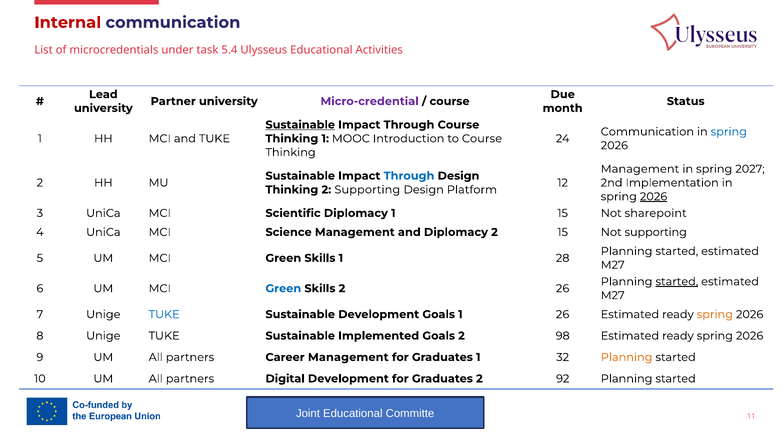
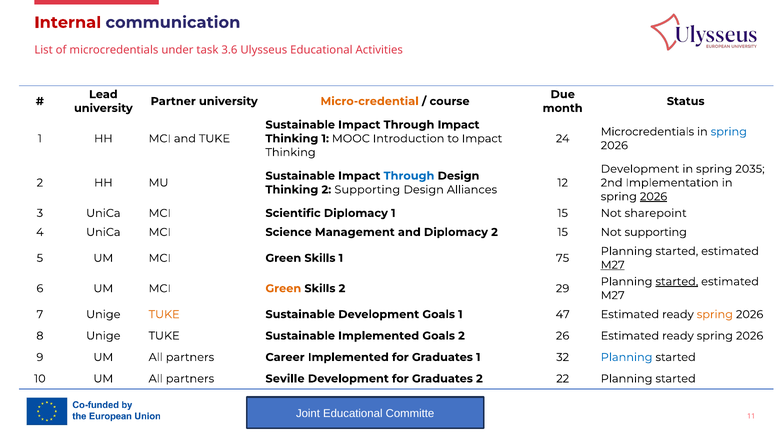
5.4: 5.4 -> 3.6 (229, 50)
Micro-credential colour: purple -> orange (370, 101)
Sustainable underline: present -> none (300, 125)
Through Course: Course -> Impact (459, 125)
Communication: Communication -> Microcredentials (647, 132)
to Course: Course -> Impact (482, 139)
Management: Management -> Development (640, 169)
2027: 2027 -> 2035 (750, 169)
Platform: Platform -> Alliances (472, 190)
28: 28 -> 75 (563, 258)
M27 underline: none -> present (613, 265)
Green colour: blue -> orange (283, 289)
2 26: 26 -> 29 (563, 289)
TUKE colour: blue -> orange (164, 315)
1 26: 26 -> 47 (563, 315)
98: 98 -> 26 (563, 336)
Career Management: Management -> Implemented (348, 358)
Planning colour: orange -> blue (627, 358)
Digital: Digital -> Seville (285, 379)
92: 92 -> 22 (563, 379)
